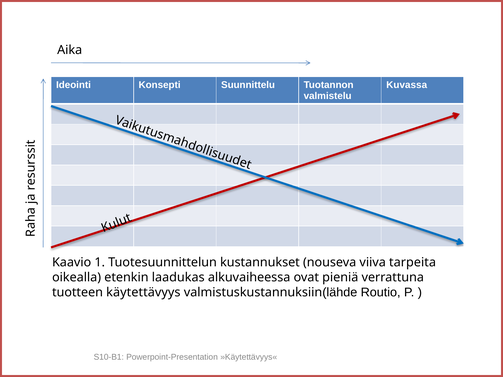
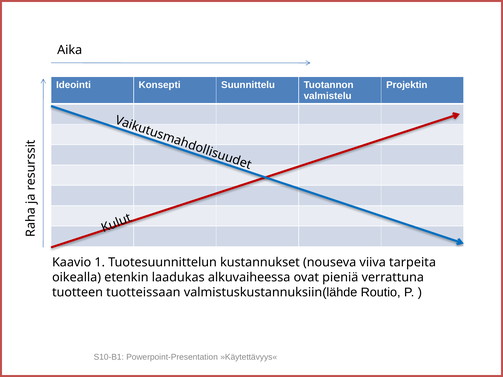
Kuvassa: Kuvassa -> Projektin (407, 85)
käytettävyys: käytettävyys -> tuotteissaan (143, 293)
